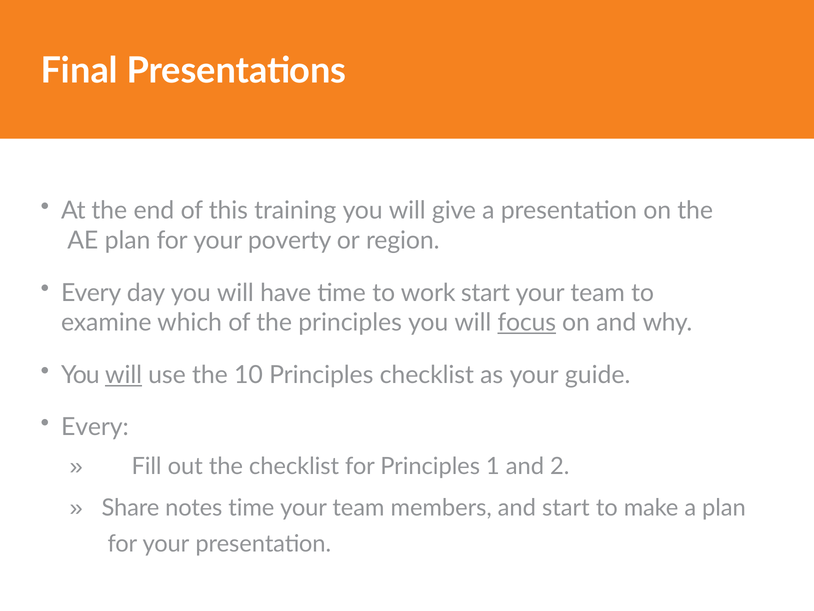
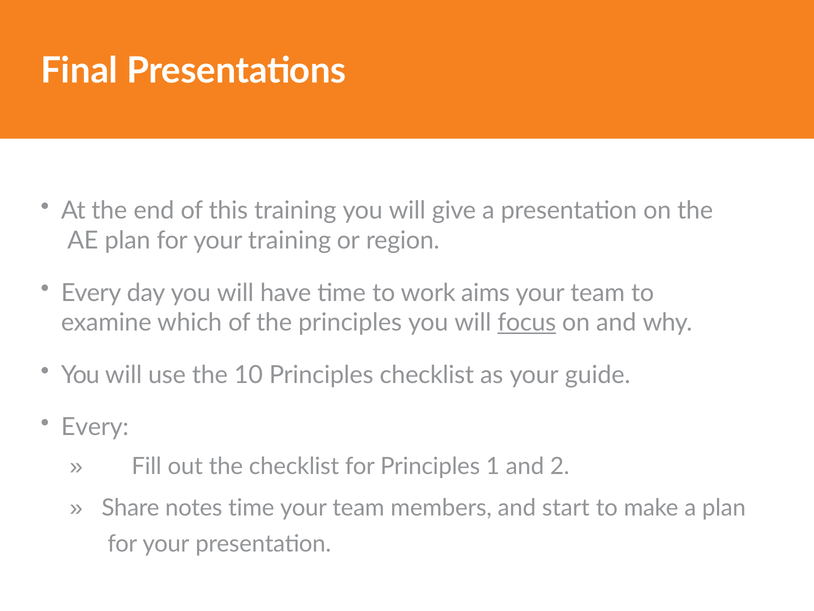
your poverty: poverty -> training (290, 240)
work start: start -> aims (485, 293)
will underline: present -> none (124, 375)
